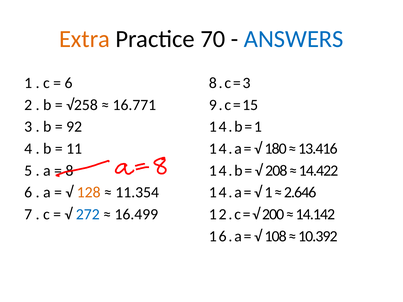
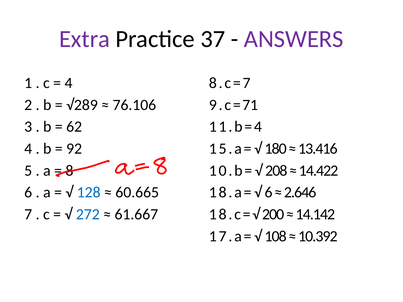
Extra colour: orange -> purple (85, 39)
70: 70 -> 37 (213, 39)
ANSWERS colour: blue -> purple (294, 39)
6: 6 -> 4 (69, 83)
3: 3 -> 7 (247, 83)
√258: √258 -> √289 (82, 105)
16.771: 16.771 -> 76.106 (134, 105)
15: 15 -> 71 (250, 105)
92: 92 -> 62 (74, 127)
4: 4 -> 1 (223, 127)
1: 1 -> 4 (258, 127)
11: 11 -> 92 (74, 149)
4: 4 -> 5 (223, 149)
4: 4 -> 0 (223, 171)
128 colour: orange -> blue (89, 193)
11.354: 11.354 -> 60.665 (137, 193)
4: 4 -> 8 (223, 193)
1: 1 -> 6 (269, 193)
16.499: 16.499 -> 61.667 (136, 214)
2: 2 -> 8 (223, 214)
1 6: 6 -> 7 (223, 236)
